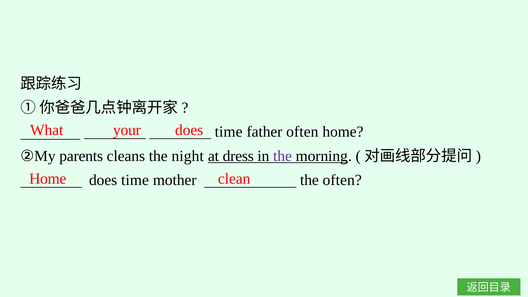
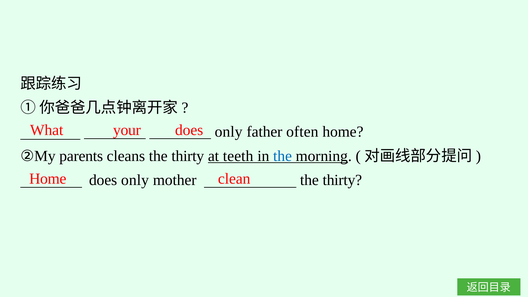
time: time -> only (229, 132)
cleans the night: night -> thirty (188, 156)
dress: dress -> teeth (238, 156)
the colour: purple -> blue (283, 156)
does time: time -> only (135, 180)
mother the often: often -> thirty (342, 180)
